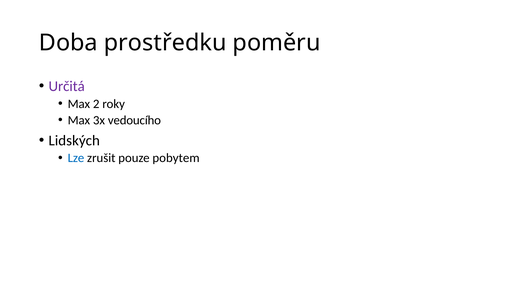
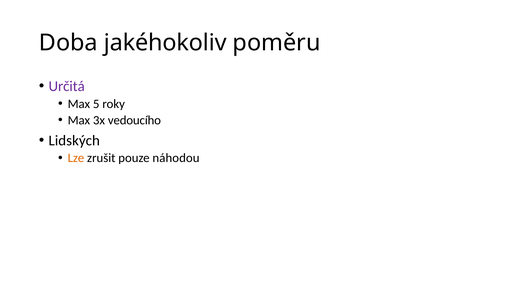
prostředku: prostředku -> jakéhokoliv (165, 43)
2: 2 -> 5 (96, 104)
Lze colour: blue -> orange (76, 158)
pobytem: pobytem -> náhodou (176, 158)
